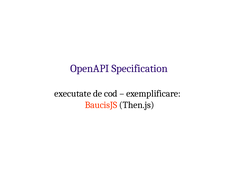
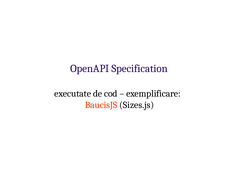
Then.js: Then.js -> Sizes.js (137, 105)
